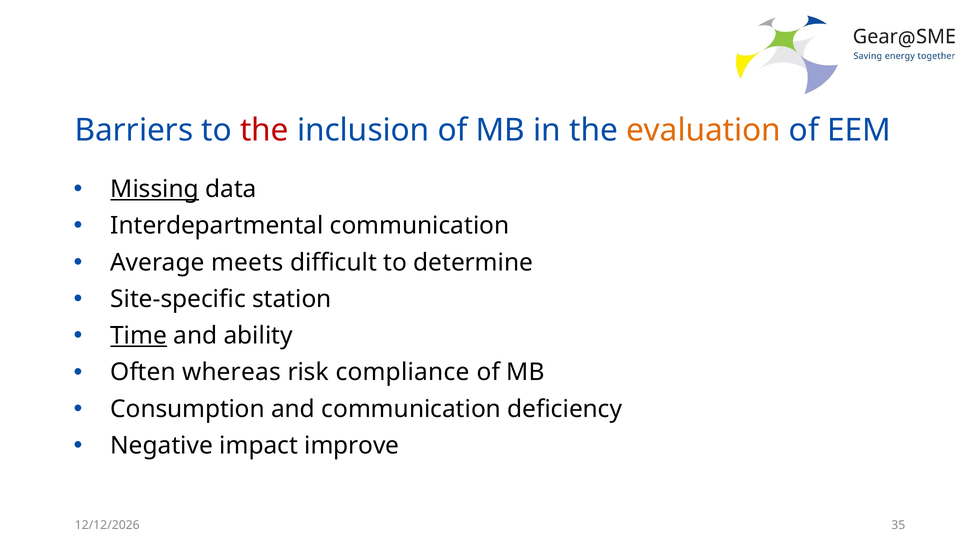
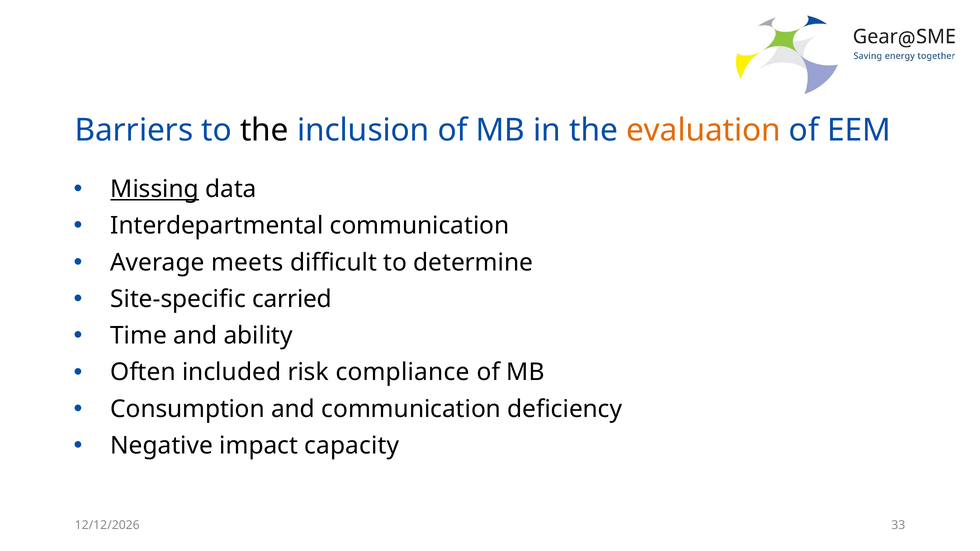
the colour: red -> black (264, 130)
station: station -> carried (292, 299)
Time underline: present -> none (139, 336)
whereas: whereas -> included (232, 373)
improve: improve -> capacity (352, 446)
35: 35 -> 33 (898, 525)
